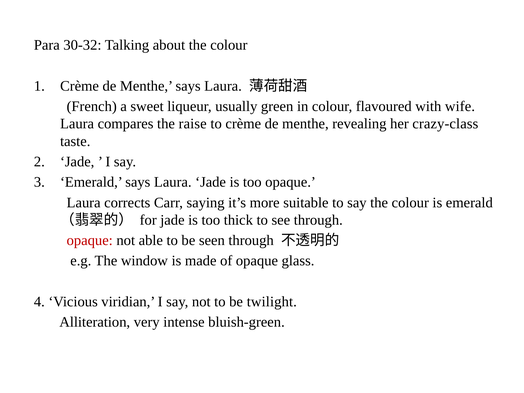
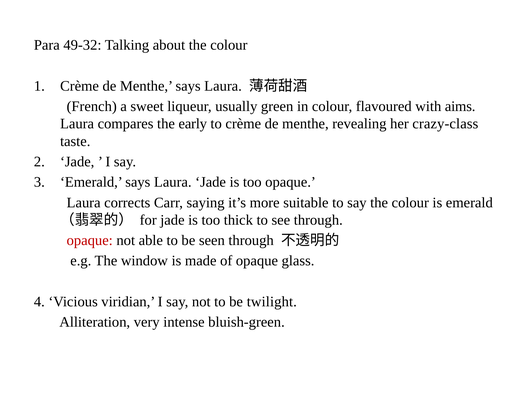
30-32: 30-32 -> 49-32 (82, 45)
wife: wife -> aims (460, 106)
raise: raise -> early (193, 124)
